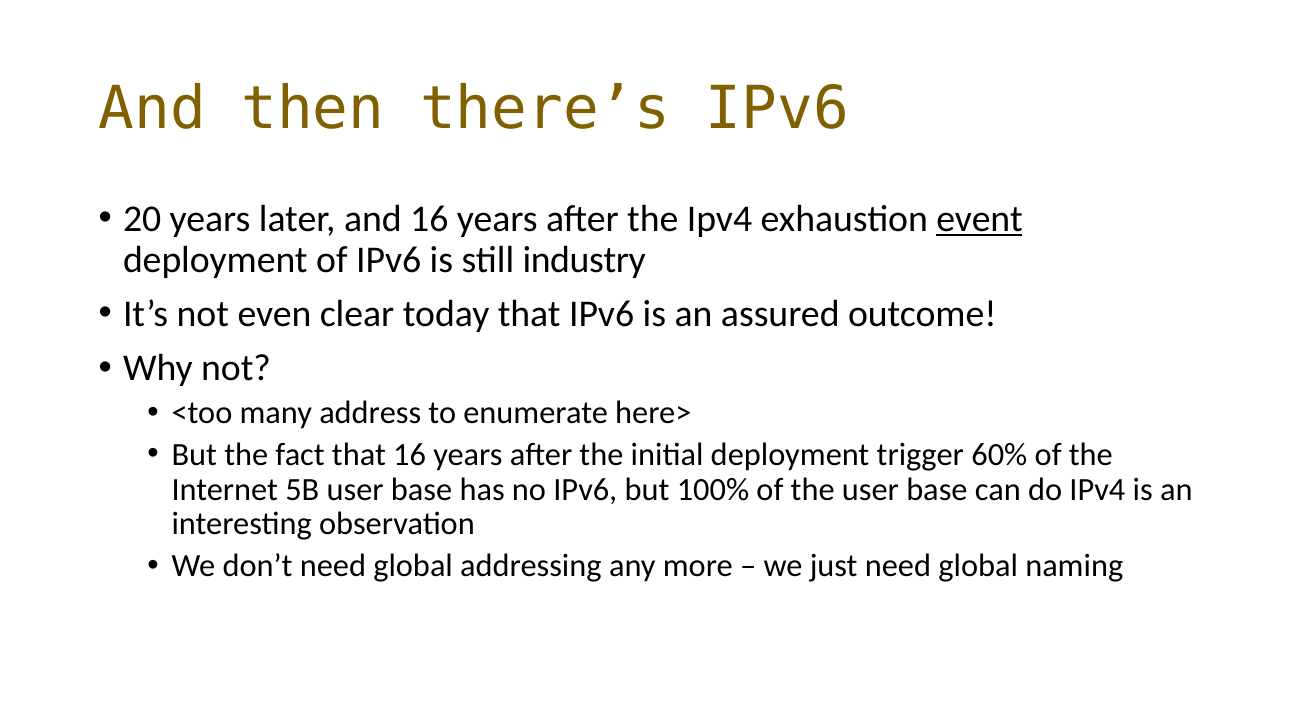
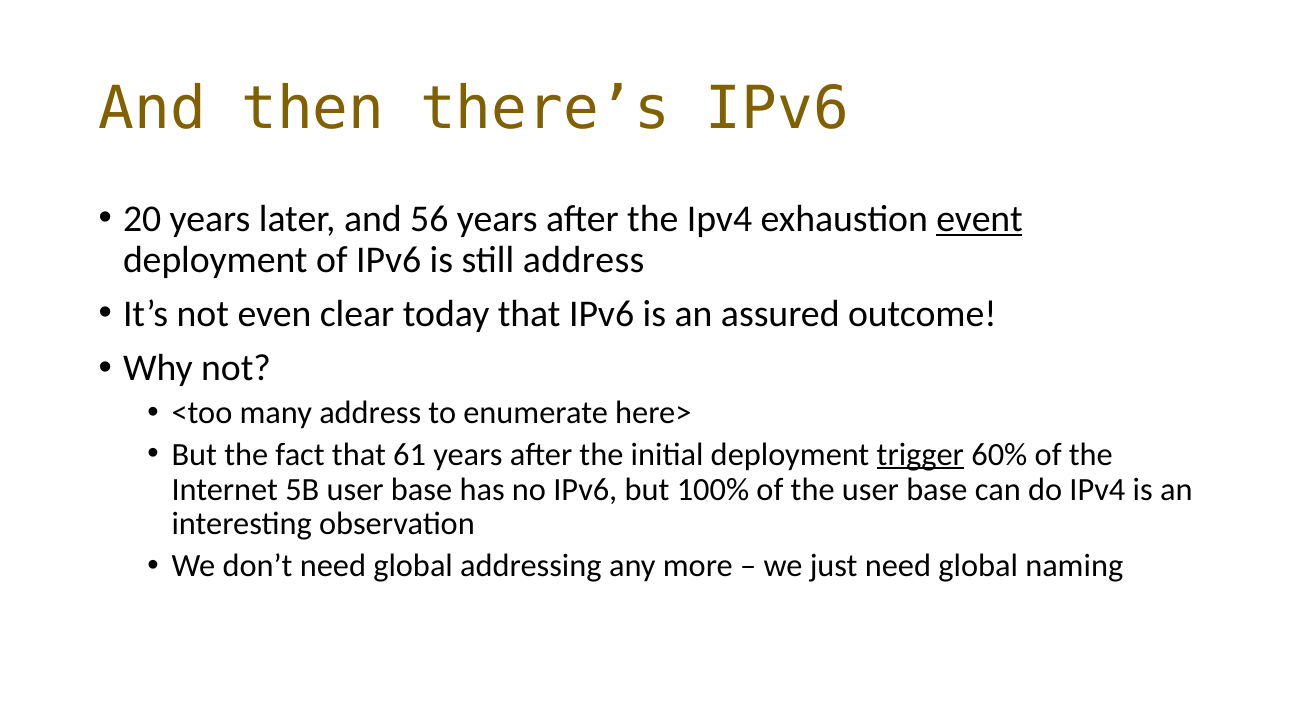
and 16: 16 -> 56 (429, 219)
still industry: industry -> address (584, 260)
that 16: 16 -> 61 (410, 455)
trigger underline: none -> present (920, 455)
